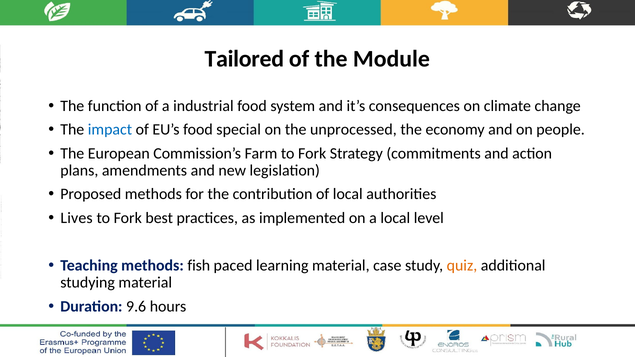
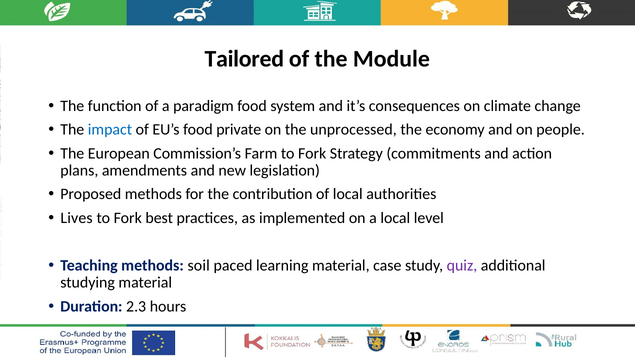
industrial: industrial -> paradigm (203, 106)
special: special -> private (239, 130)
fish: fish -> soil (199, 266)
quiz colour: orange -> purple (462, 266)
9.6: 9.6 -> 2.3 (136, 307)
